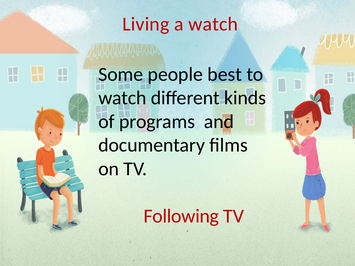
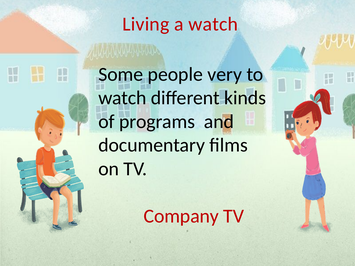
best: best -> very (225, 74)
Following: Following -> Company (181, 216)
